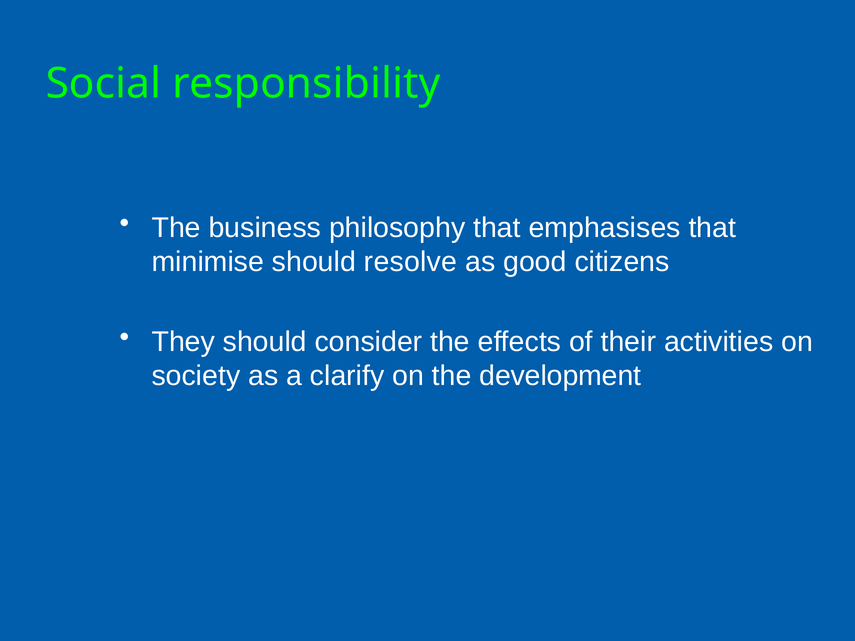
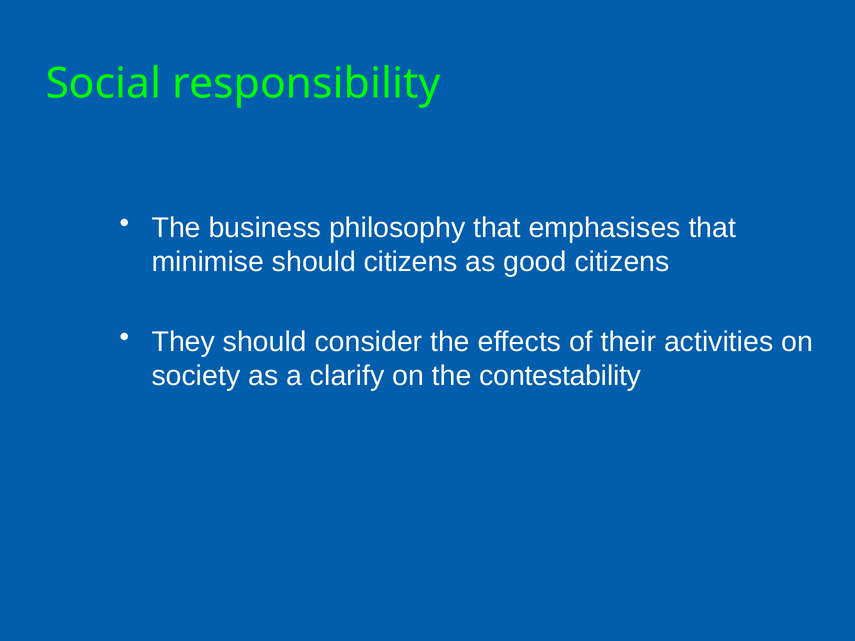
should resolve: resolve -> citizens (411, 262)
development: development -> contestability (560, 376)
